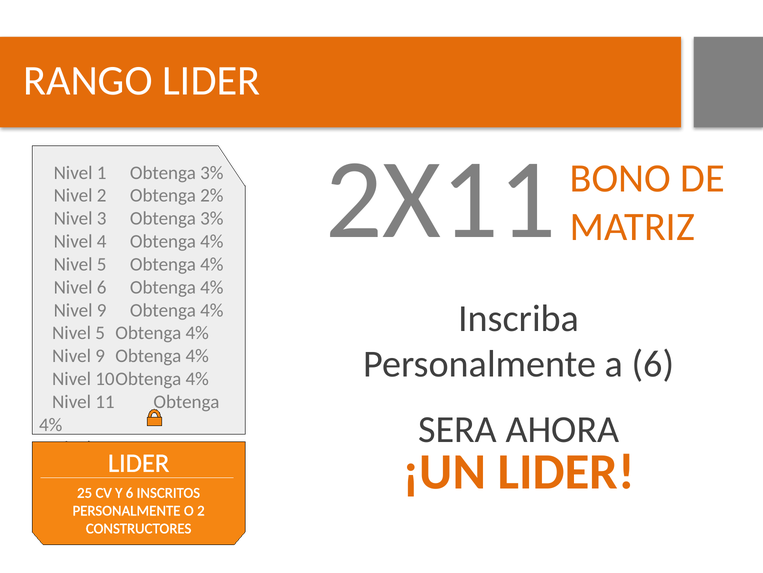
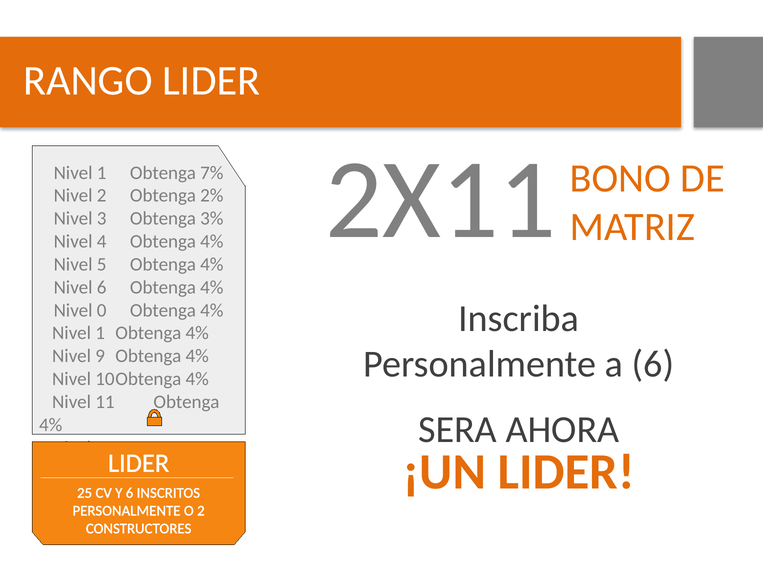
1 Obtenga 3%: 3% -> 7% (212, 172)
9: 9 -> 0 (102, 310)
5: 5 -> 1 (100, 333)
